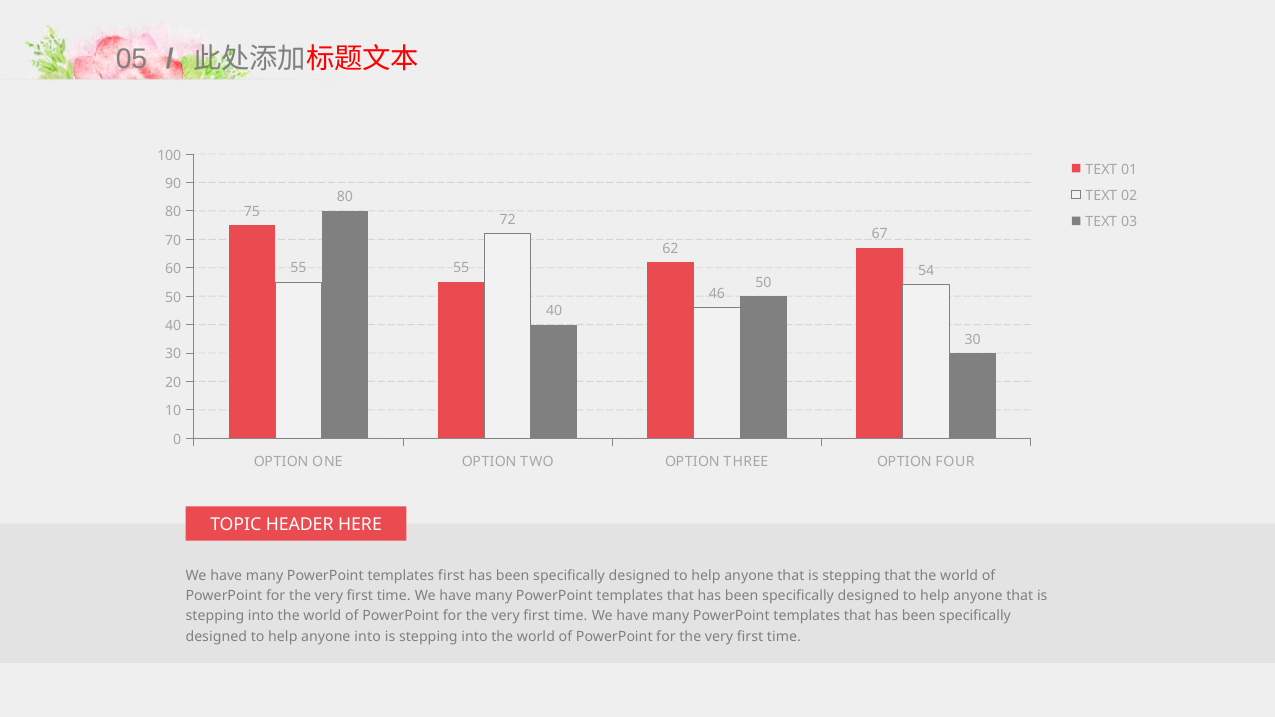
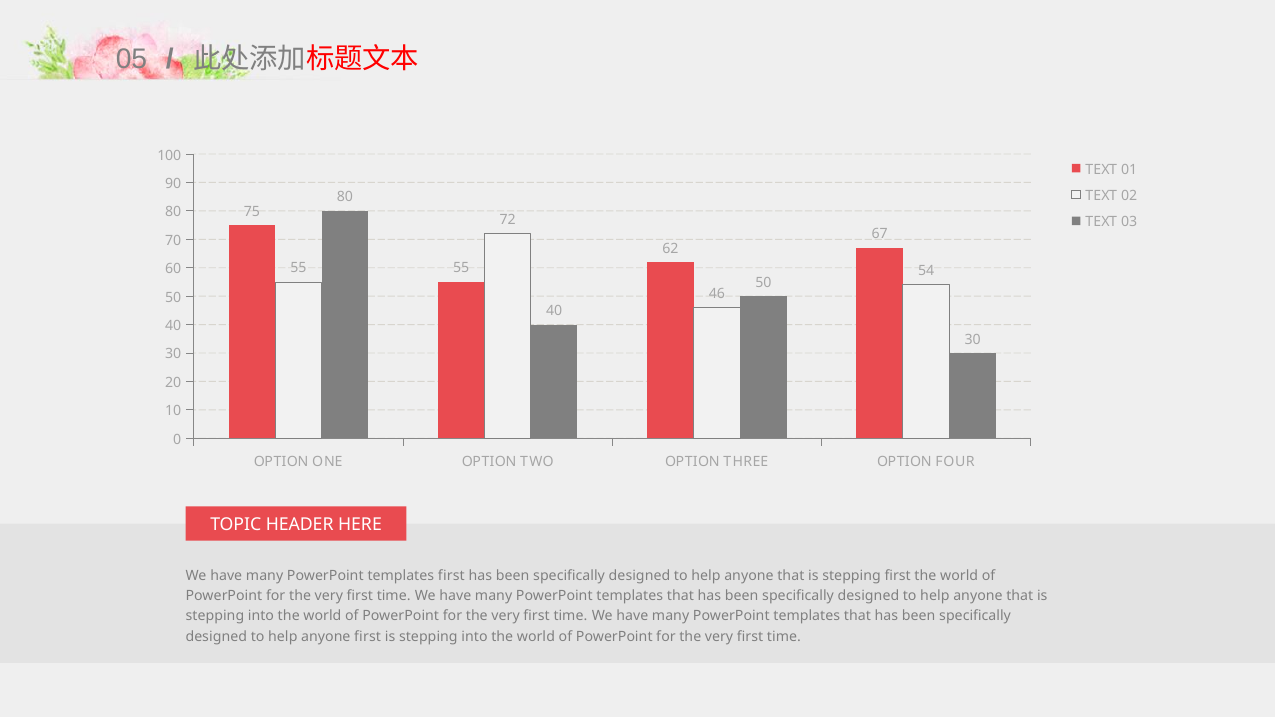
stepping that: that -> first (898, 576)
anyone into: into -> first (368, 637)
